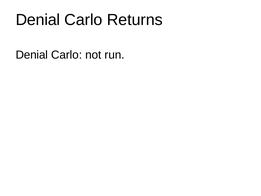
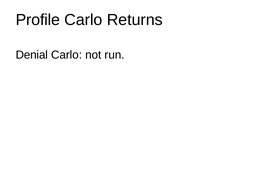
Denial: Denial -> Profile (38, 20)
